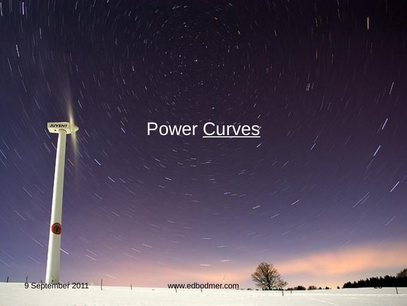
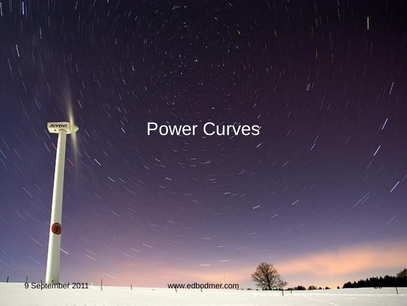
Curves underline: present -> none (232, 129)
